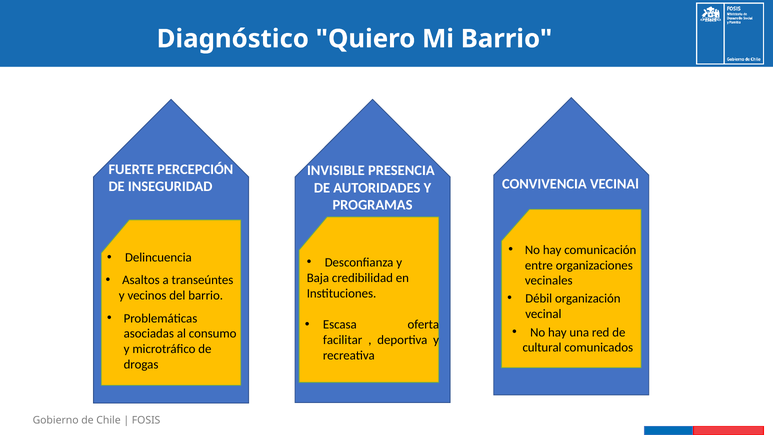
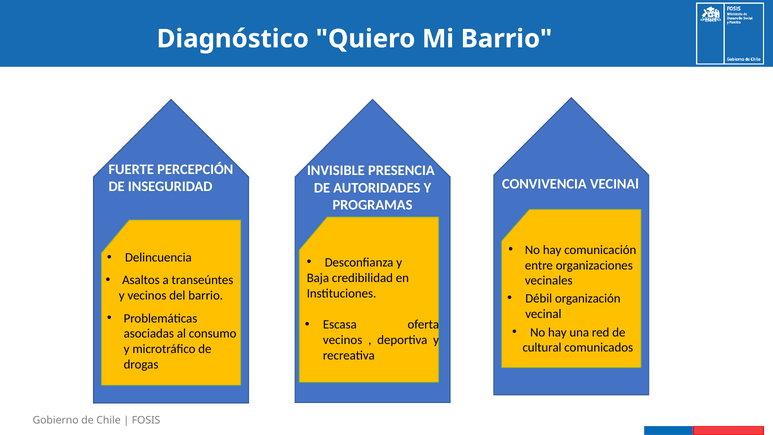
facilitar: facilitar -> vecinos (343, 340)
